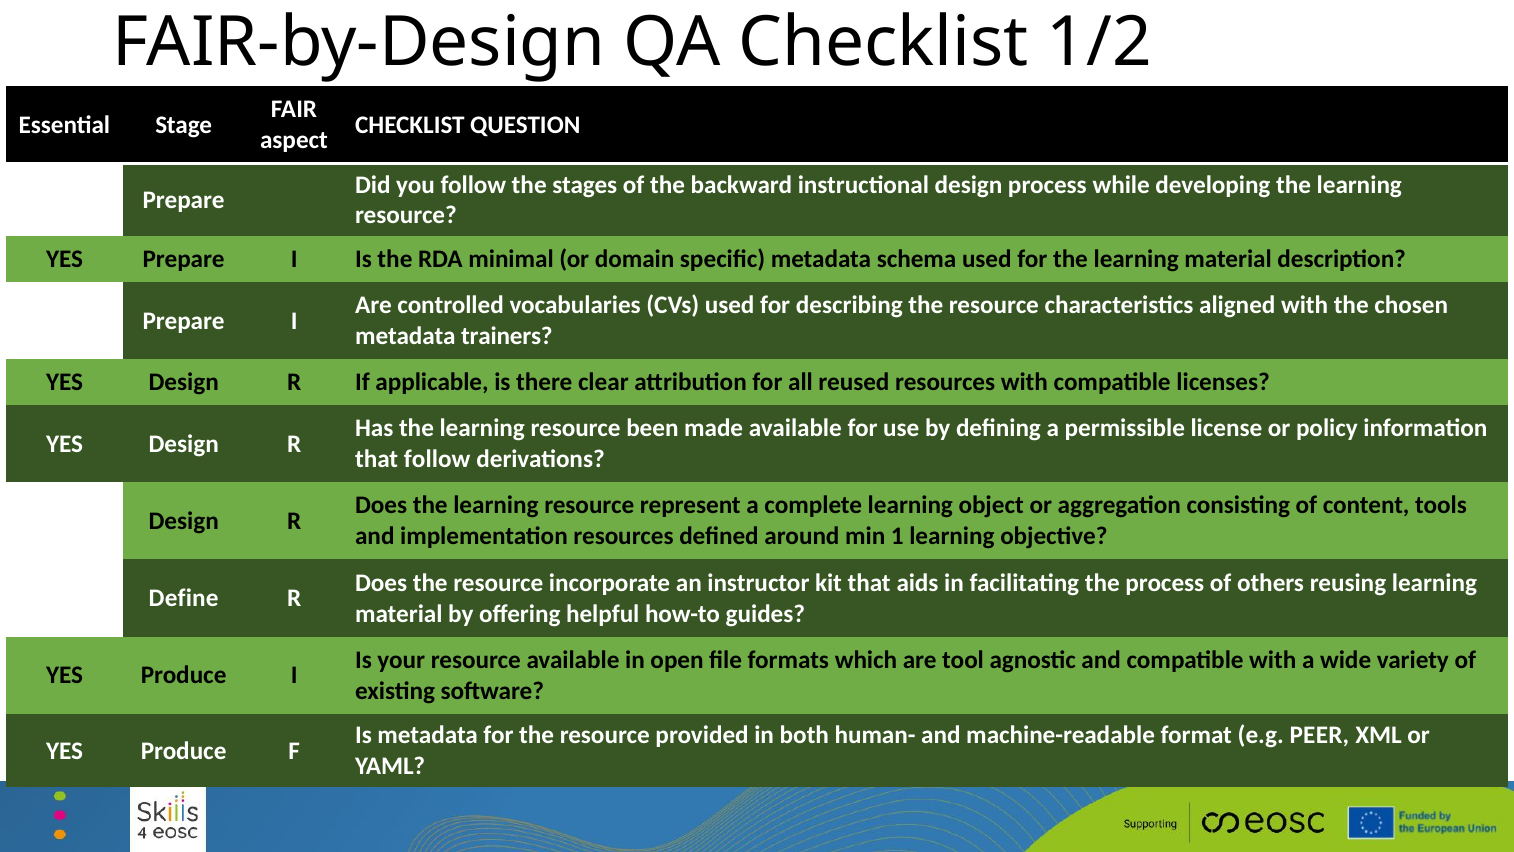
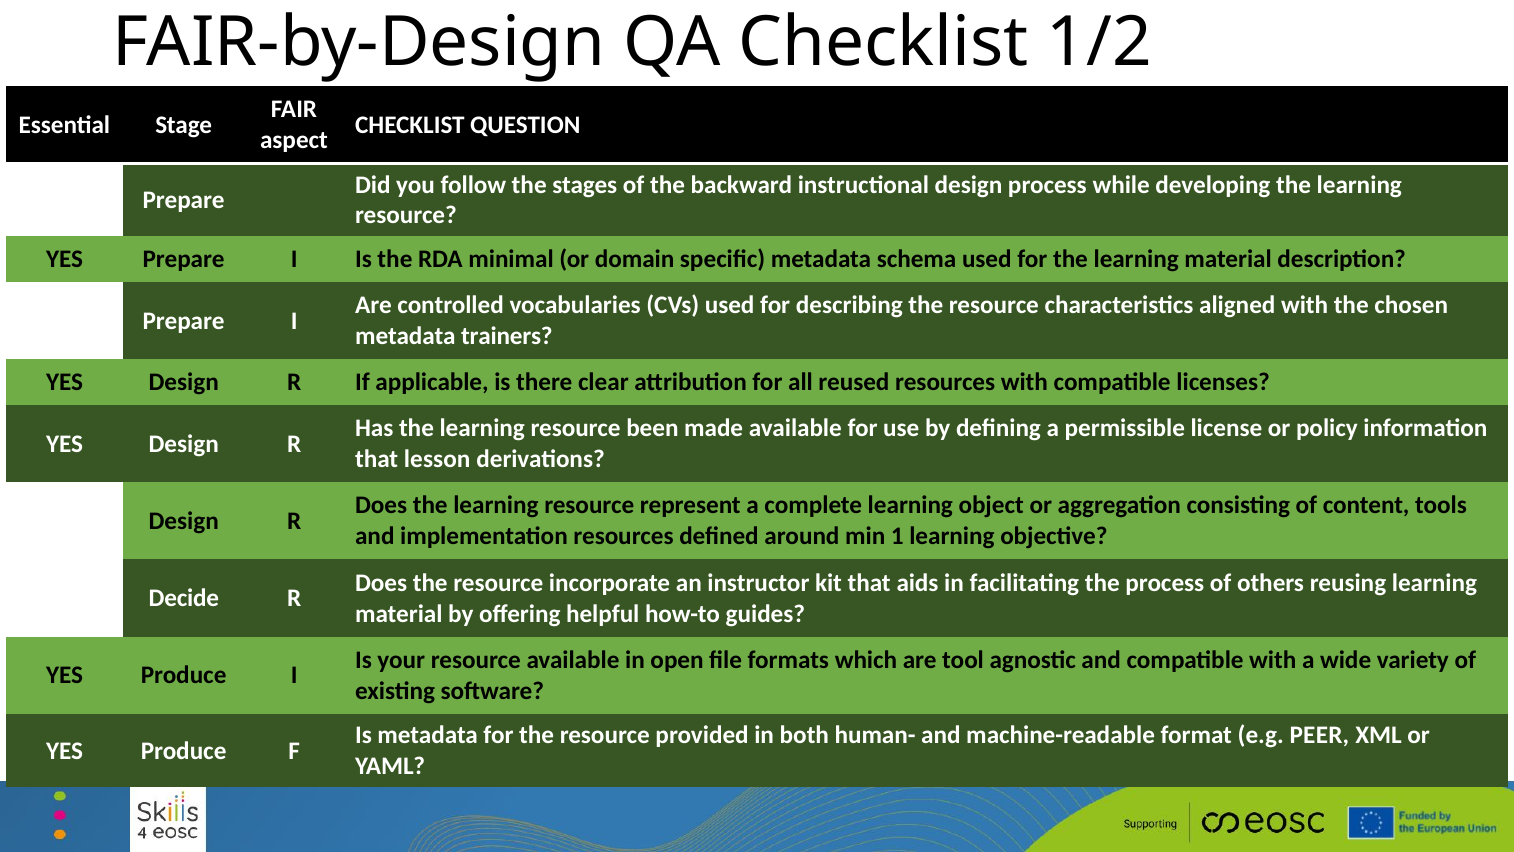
that follow: follow -> lesson (437, 459)
Define: Define -> Decide (184, 598)
